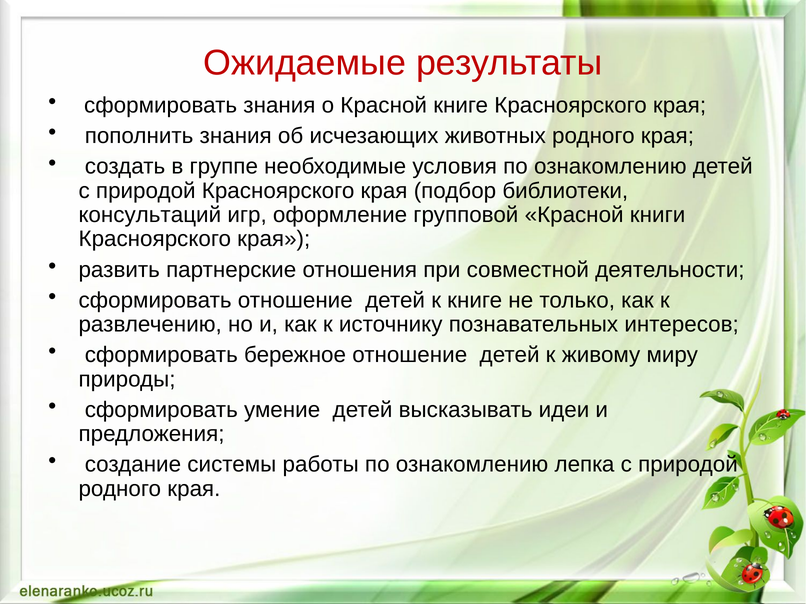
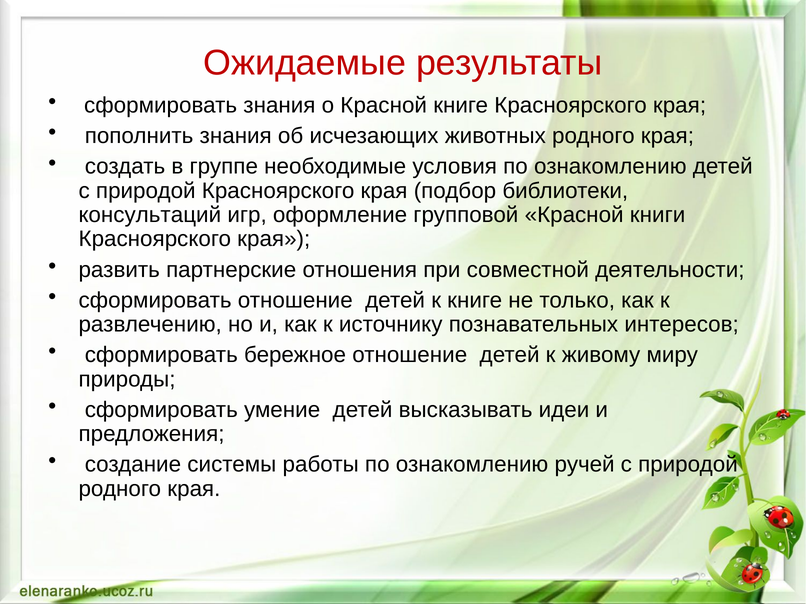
лепка: лепка -> ручей (585, 465)
